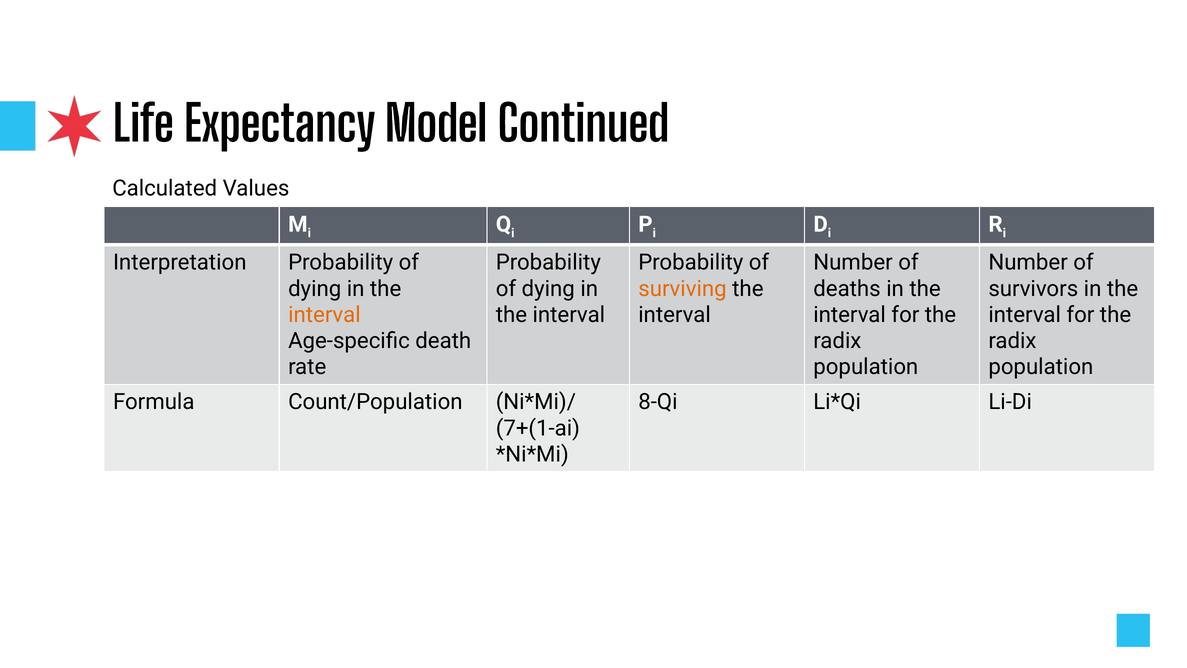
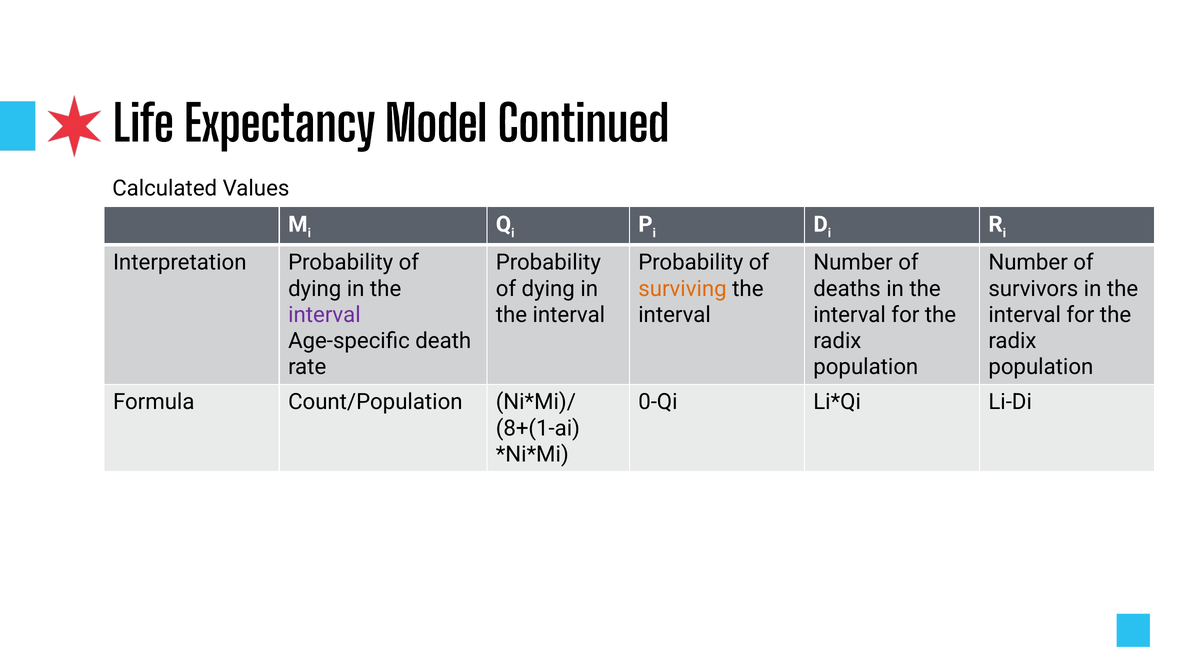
interval colour: orange -> purple (324, 315)
8-Qi: 8-Qi -> 0-Qi (658, 402)
7+(1-ai: 7+(1-ai -> 8+(1-ai (538, 428)
